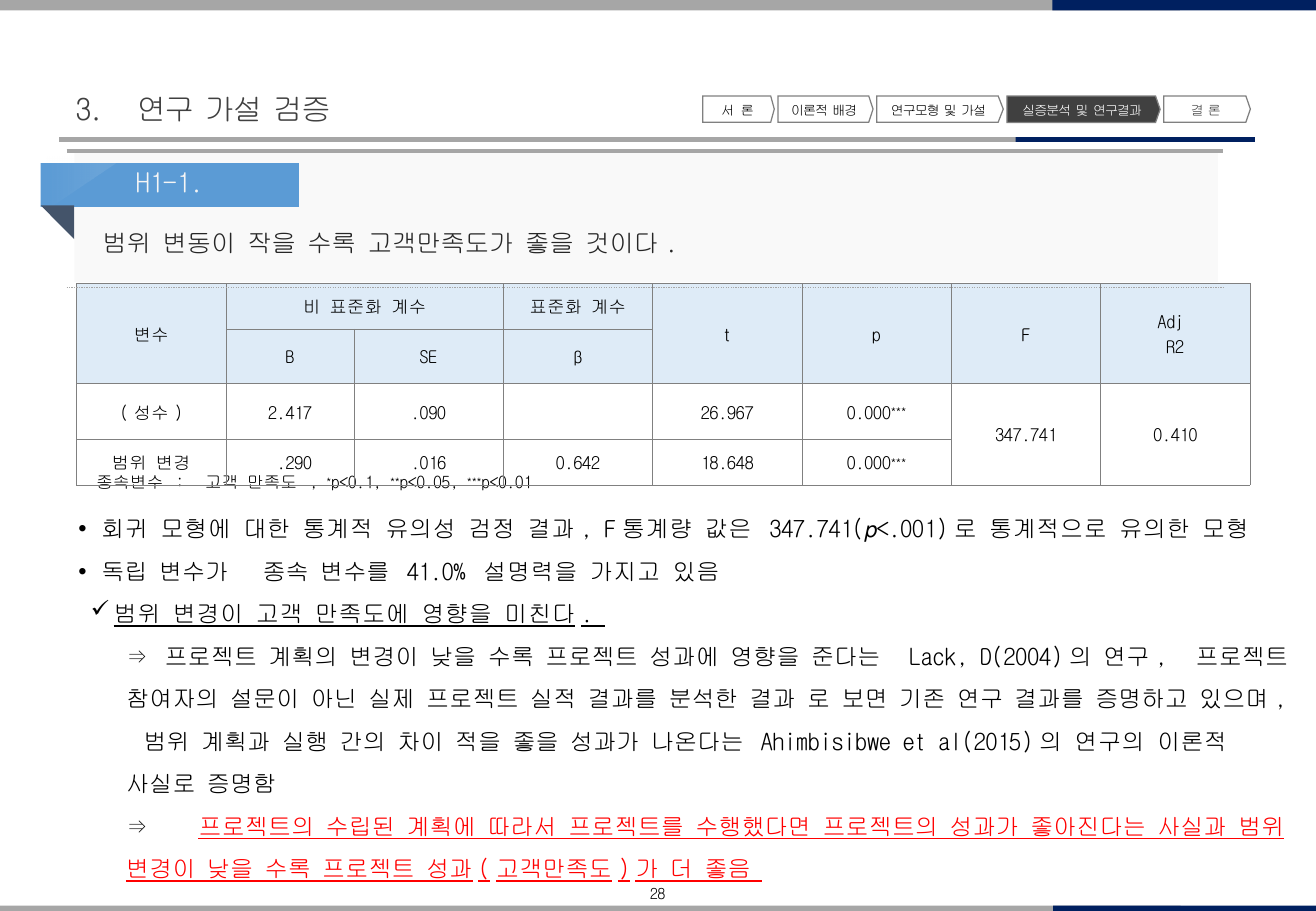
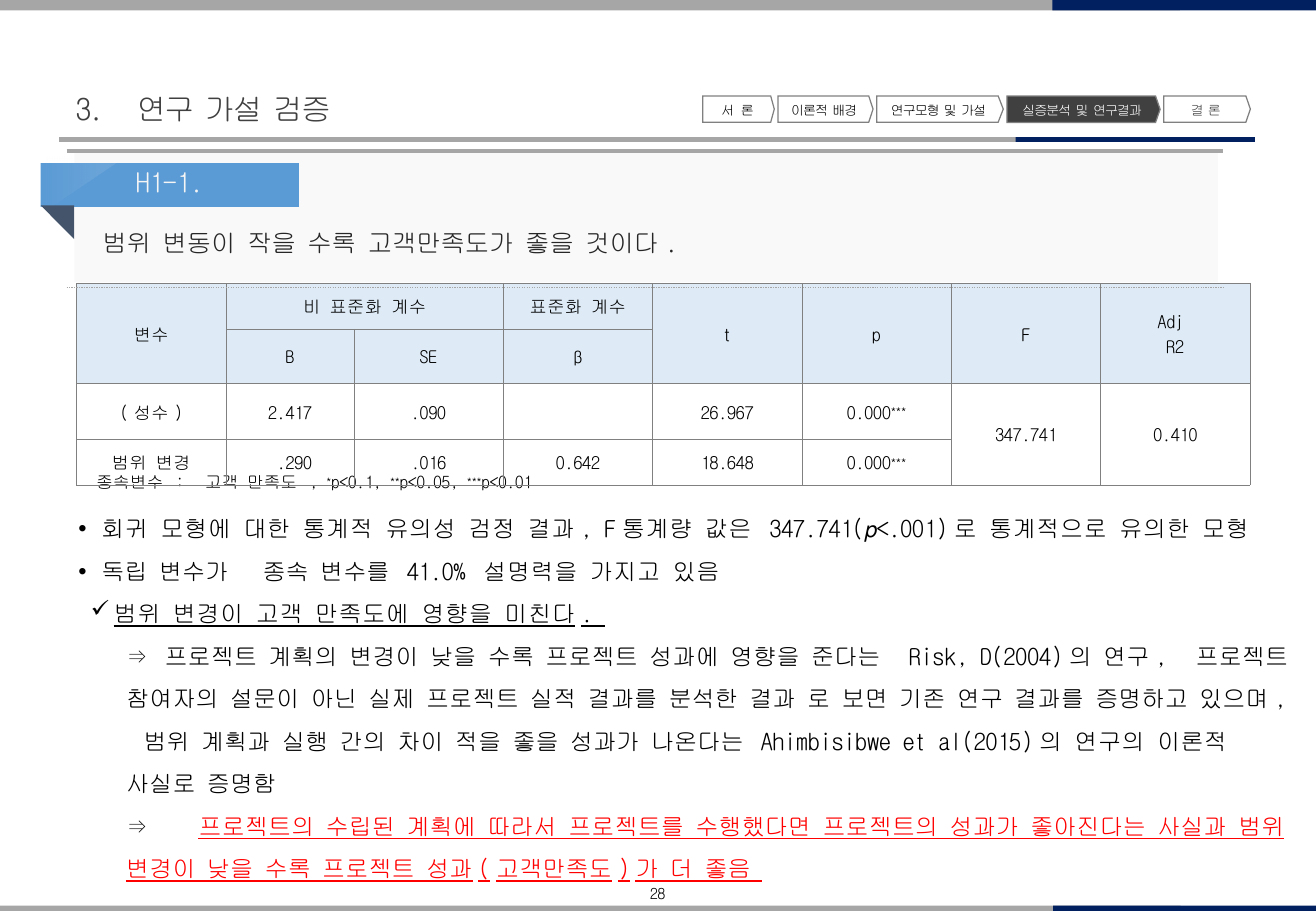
Lack: Lack -> Risk (939, 658)
